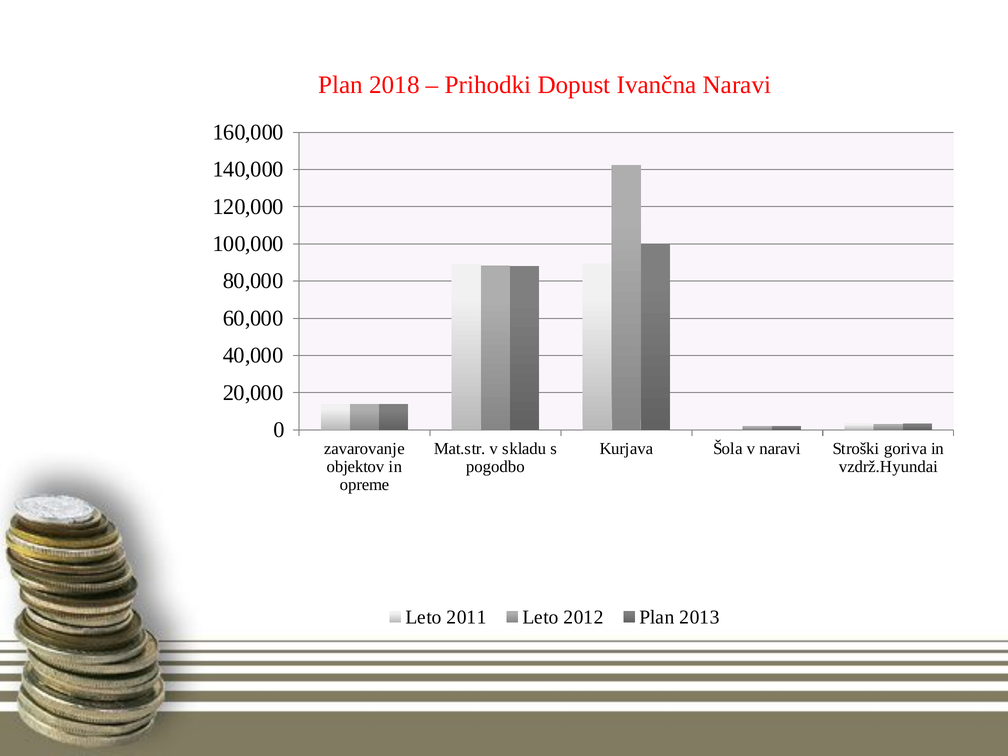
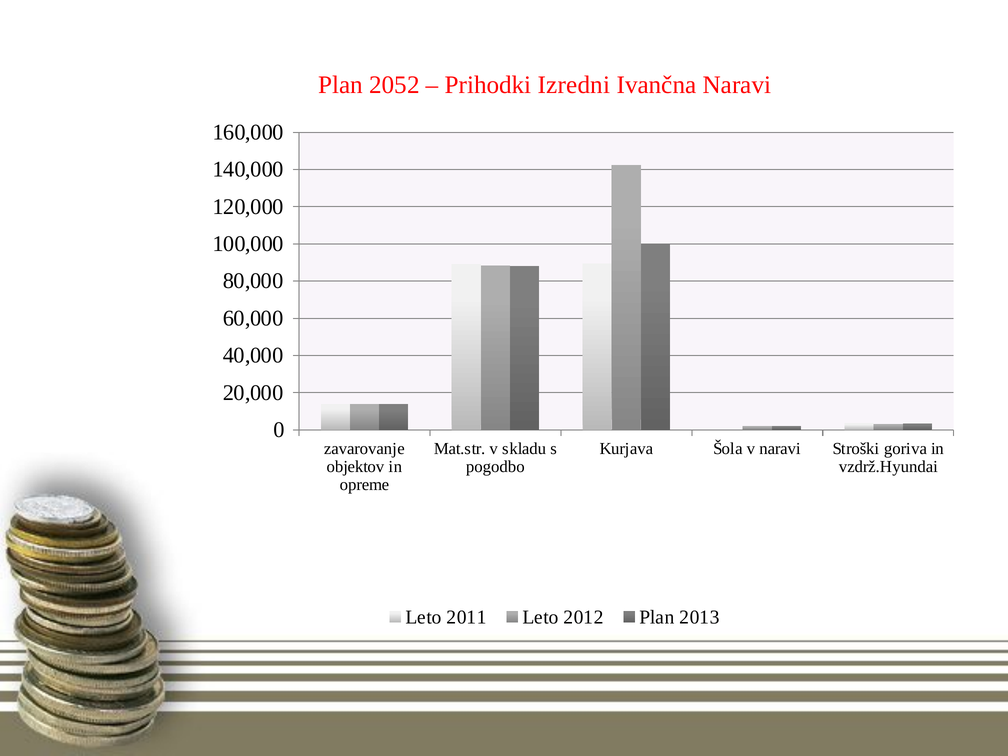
2018: 2018 -> 2052 (394, 85)
Dopust: Dopust -> Izredni (574, 85)
